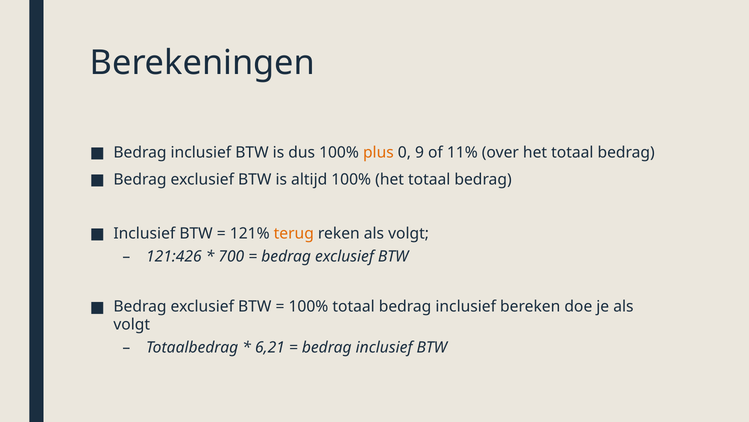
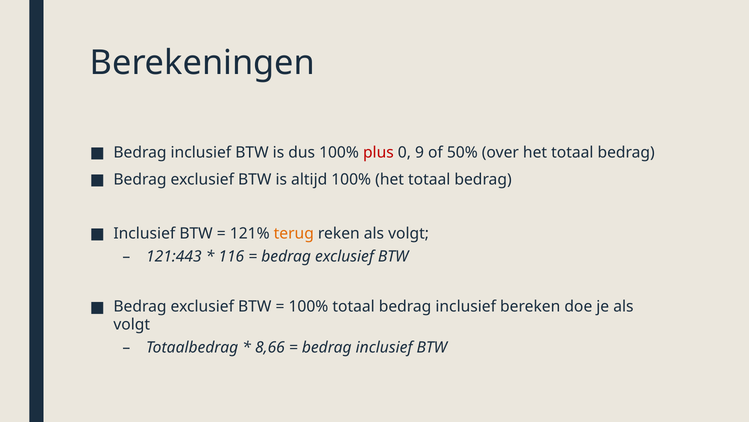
plus colour: orange -> red (378, 152)
11%: 11% -> 50% (462, 152)
121:426: 121:426 -> 121:443 (174, 256)
700: 700 -> 116 (231, 256)
6,21: 6,21 -> 8,66 (270, 347)
